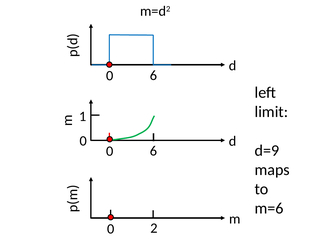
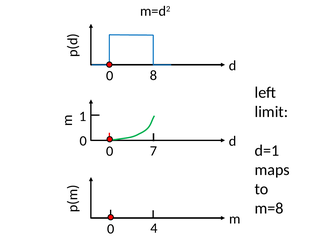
6: 6 -> 8 (153, 75)
d=9: d=9 -> d=1 (267, 150)
6: 6 -> 7 (153, 151)
m=6: m=6 -> m=8 (269, 208)
2: 2 -> 4 (154, 228)
